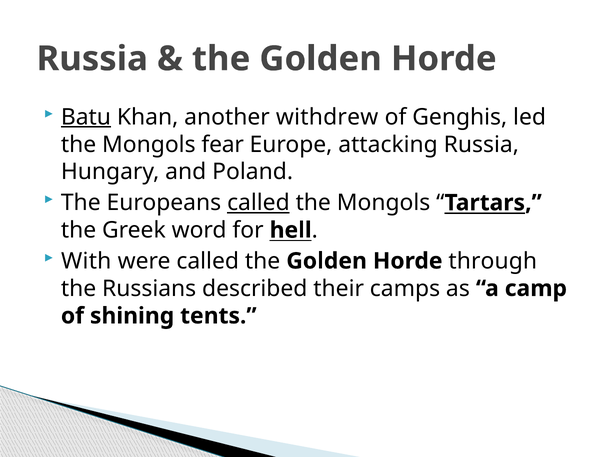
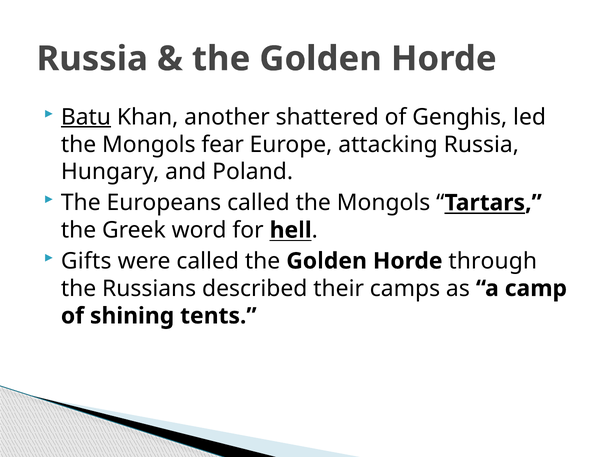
withdrew: withdrew -> shattered (327, 117)
called underline: present -> none (258, 203)
With: With -> Gifts (86, 261)
